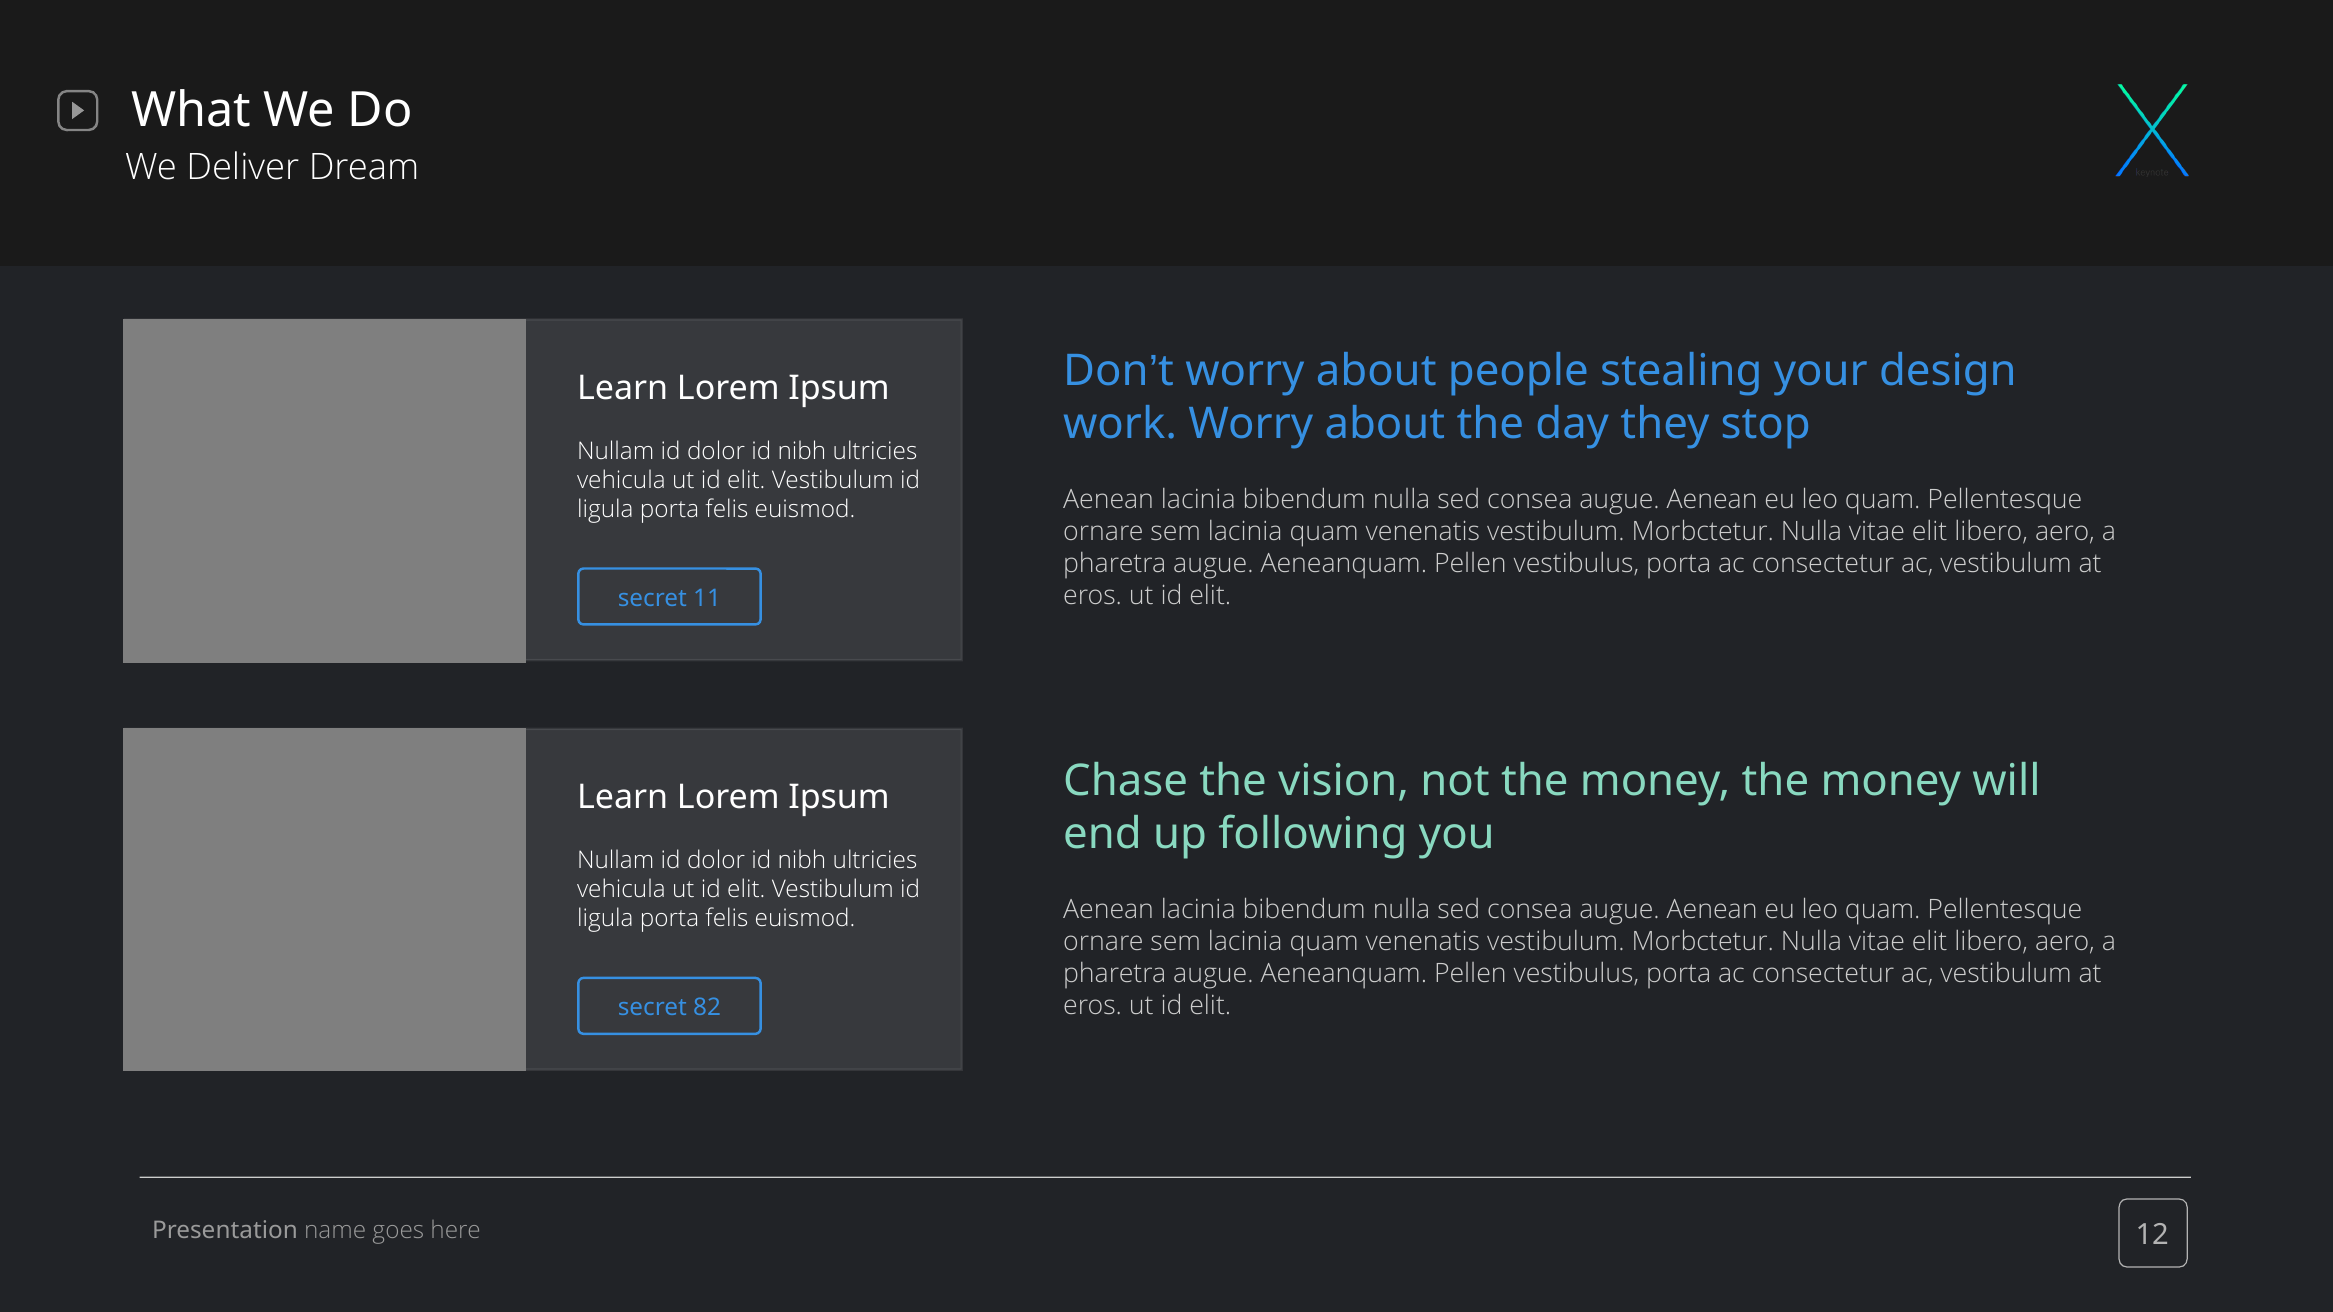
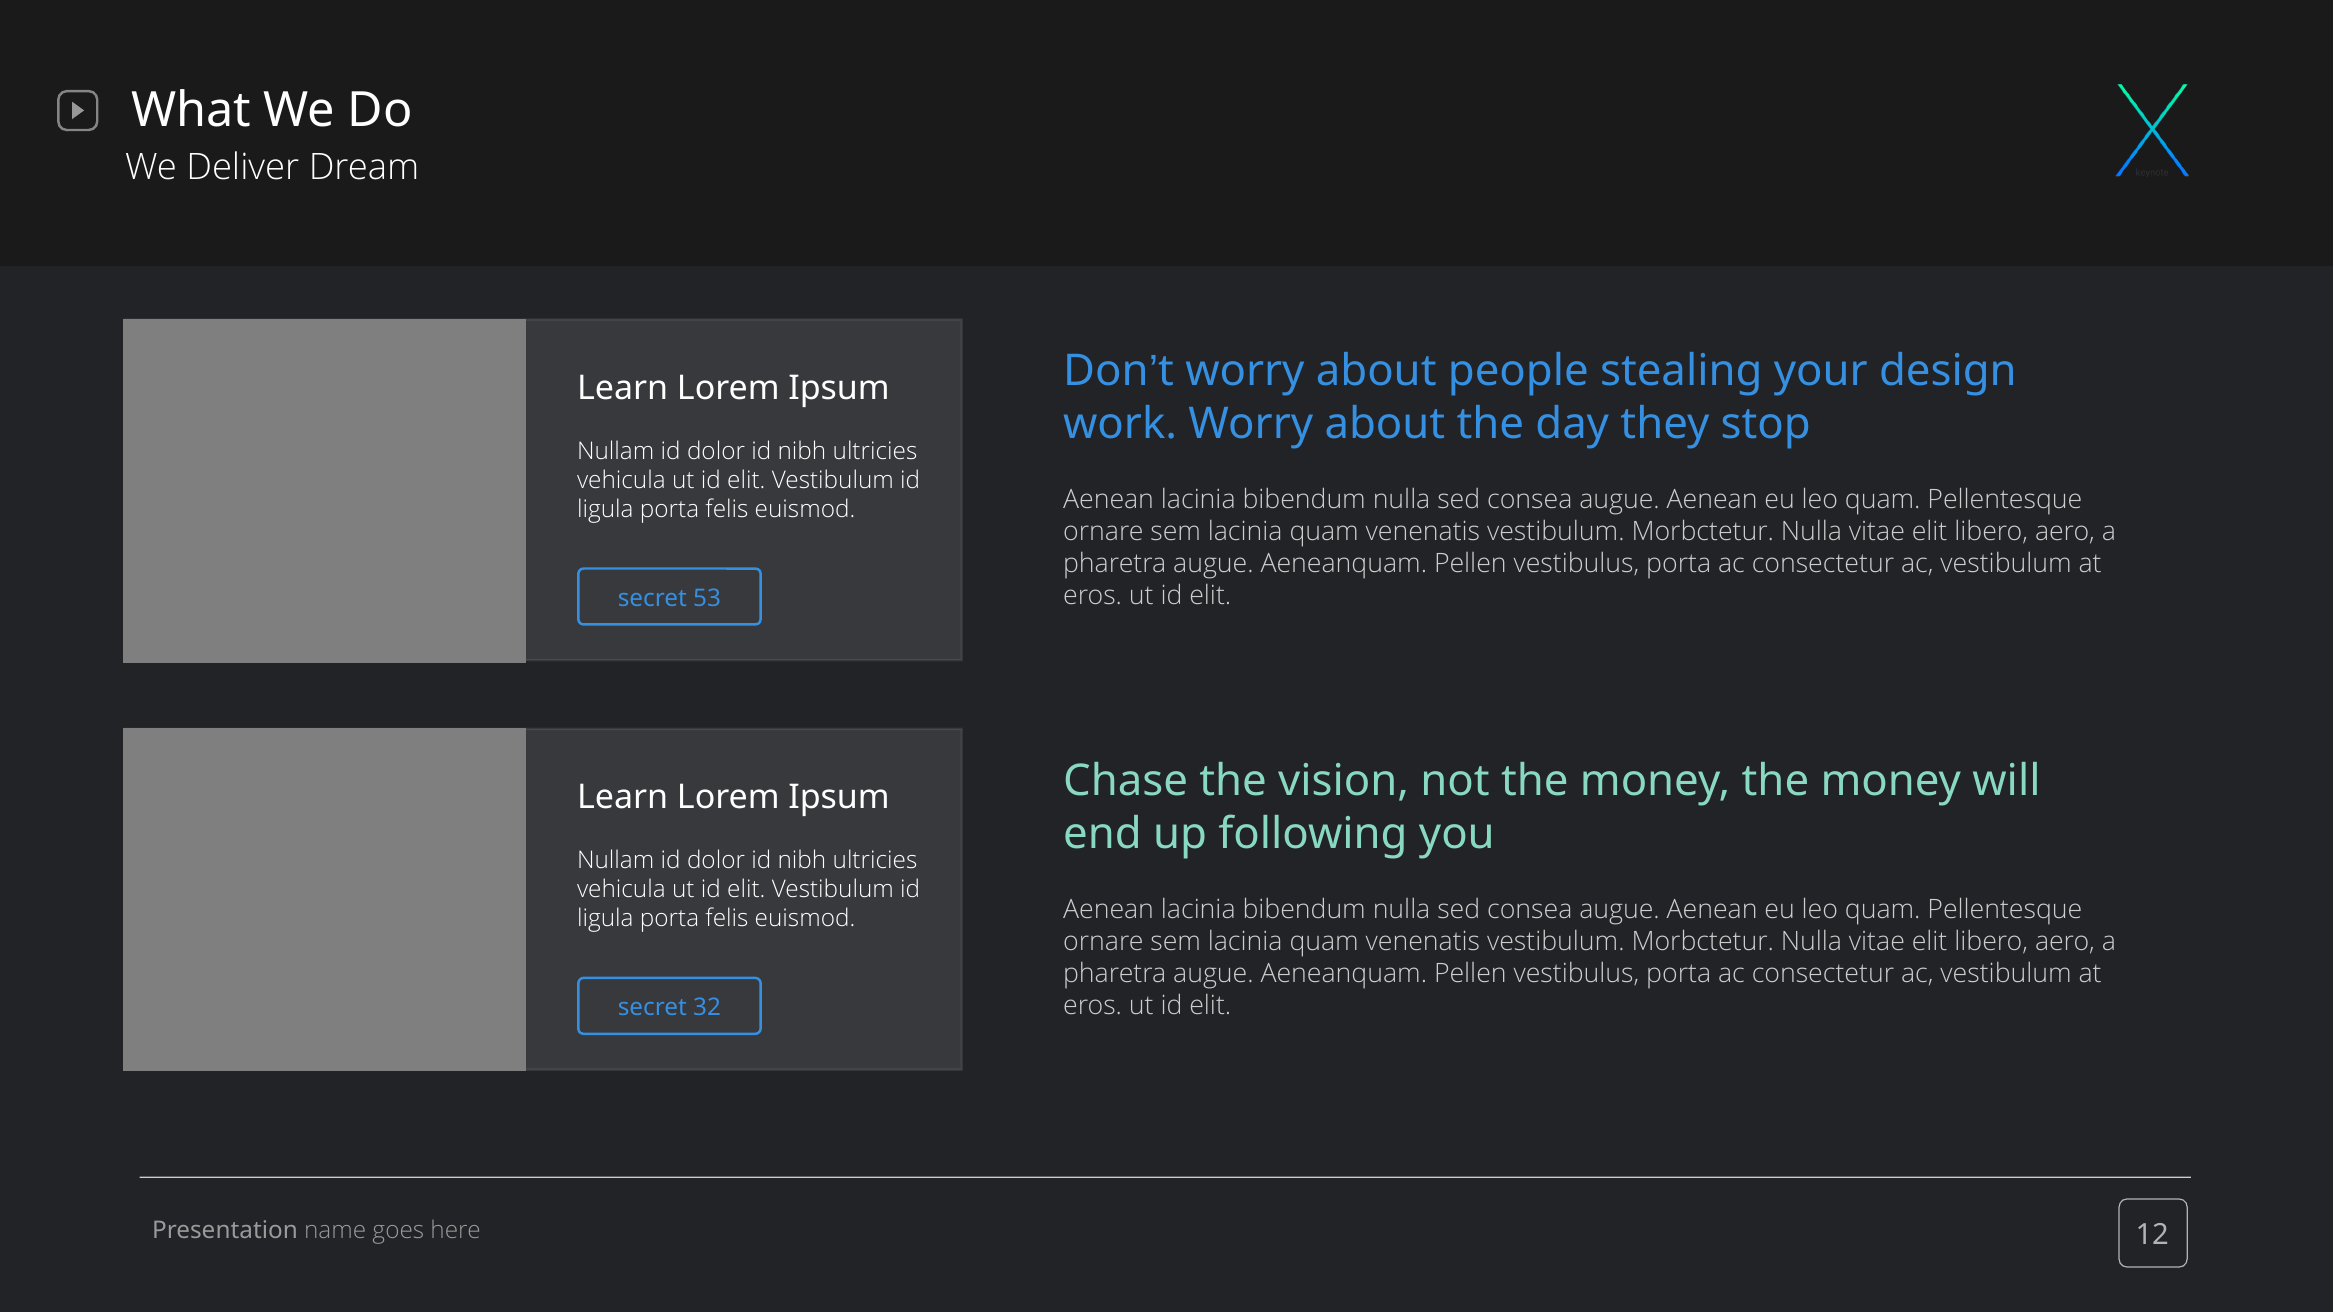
11: 11 -> 53 (707, 598)
82: 82 -> 32 (707, 1008)
